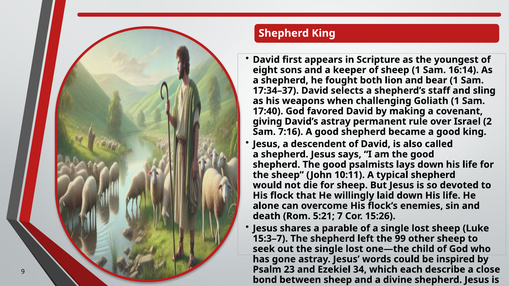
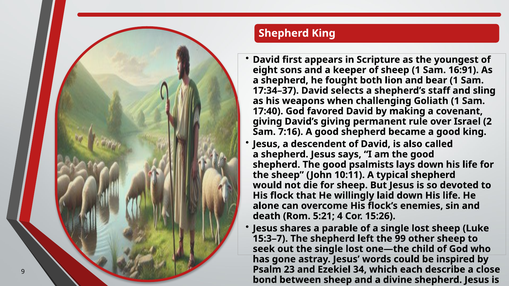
16:14: 16:14 -> 16:91 (464, 70)
David’s astray: astray -> giving (336, 122)
7: 7 -> 4 (340, 216)
